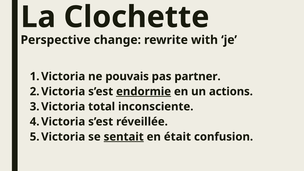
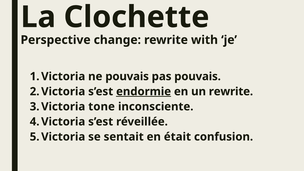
pas partner: partner -> pouvais (198, 76)
un actions: actions -> rewrite (231, 92)
total: total -> tone (102, 107)
sentait underline: present -> none (124, 137)
